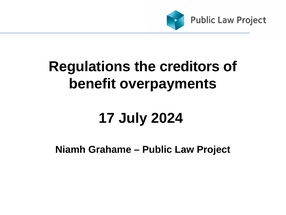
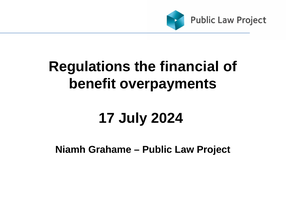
creditors: creditors -> financial (190, 66)
